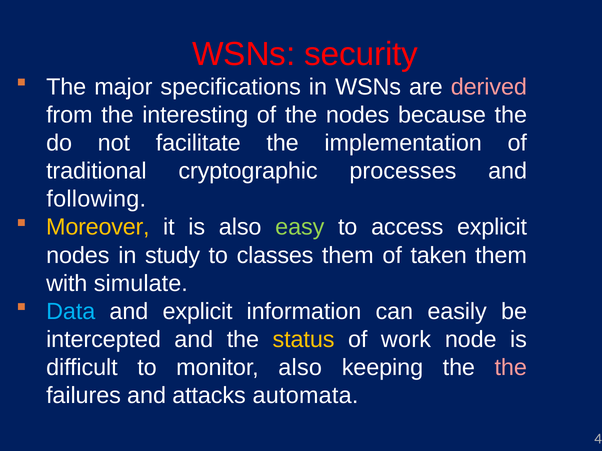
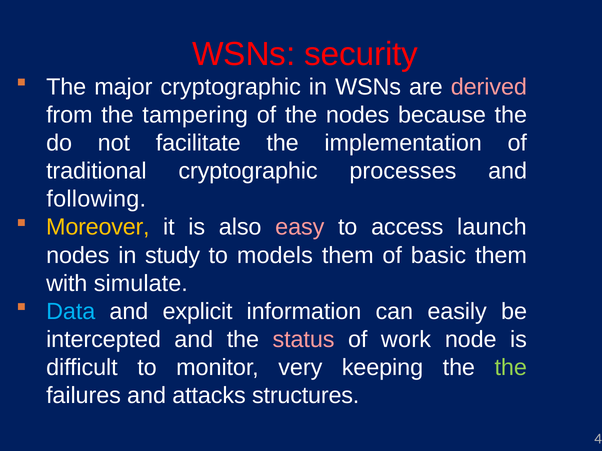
major specifications: specifications -> cryptographic (231, 87)
interesting: interesting -> tampering (195, 115)
easy colour: light green -> pink (300, 227)
access explicit: explicit -> launch (492, 227)
classes: classes -> models (275, 256)
taken: taken -> basic (438, 256)
status colour: yellow -> pink (304, 340)
monitor also: also -> very (300, 368)
the colour: pink -> light green (511, 368)
automata: automata -> structures (306, 396)
